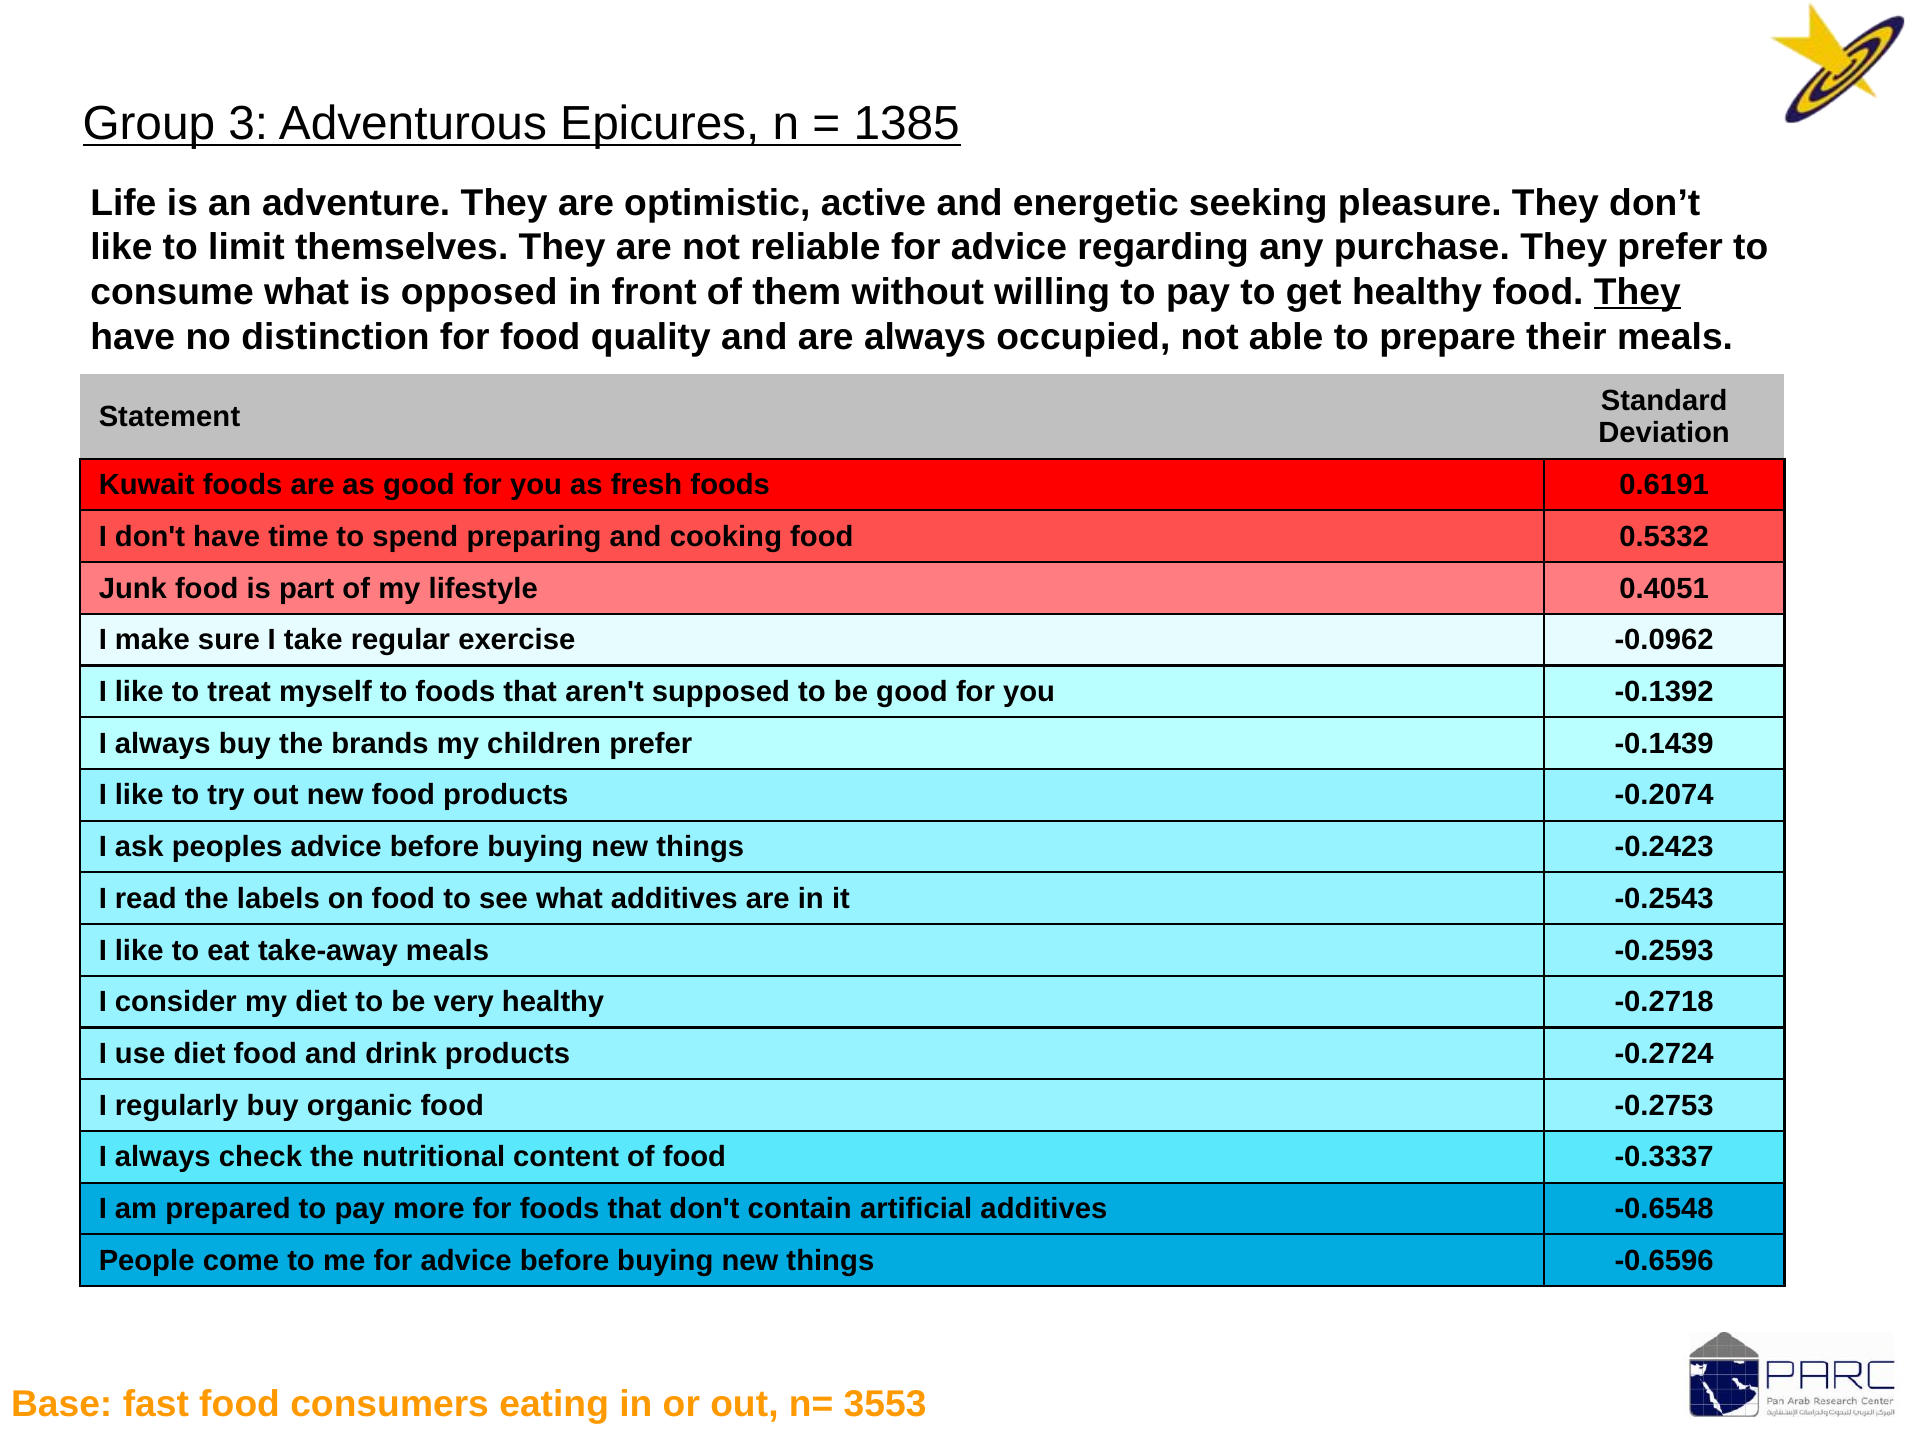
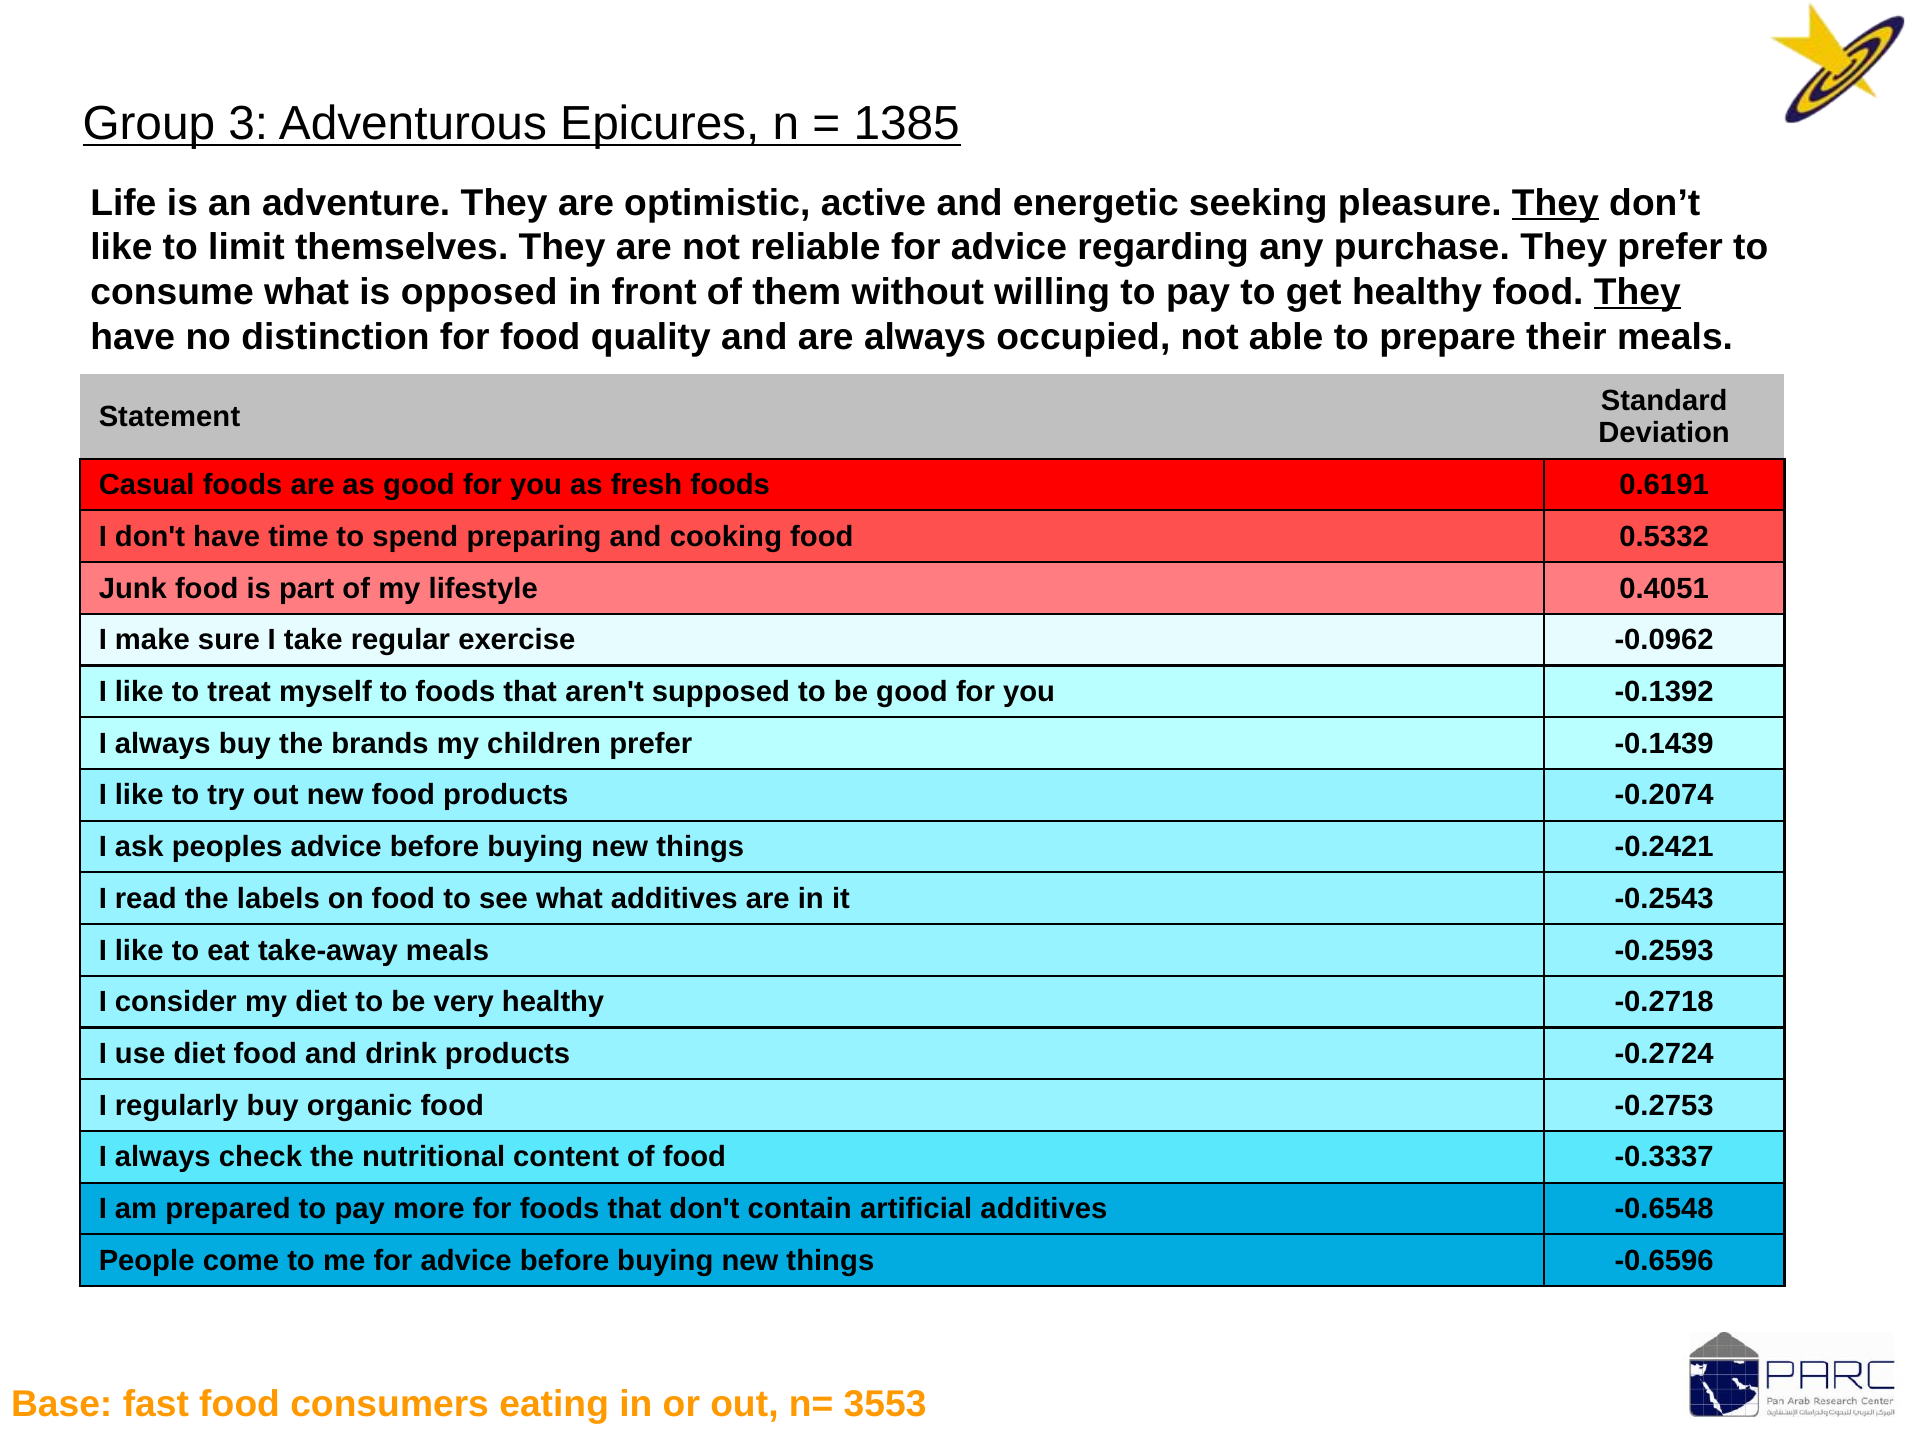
They underline: none -> present (1555, 203)
Kuwait: Kuwait -> Casual (147, 485)
-0.2423: -0.2423 -> -0.2421 (1664, 847)
